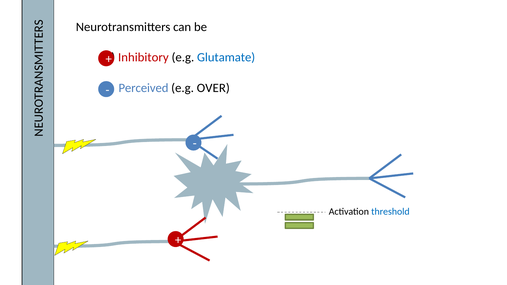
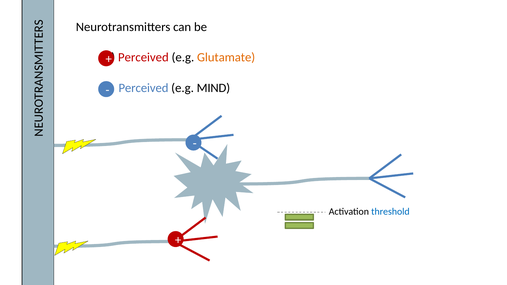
Inhibitory: Inhibitory -> Perceived (143, 57)
Glutamate colour: blue -> orange (226, 57)
OVER: OVER -> MIND (213, 88)
